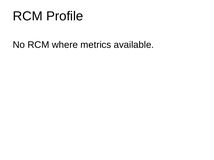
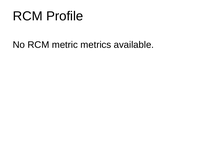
where: where -> metric (65, 45)
